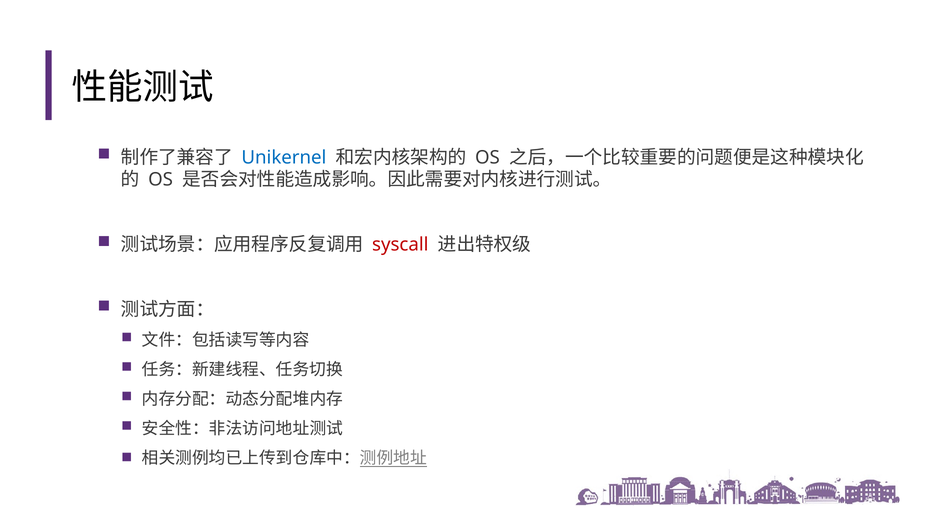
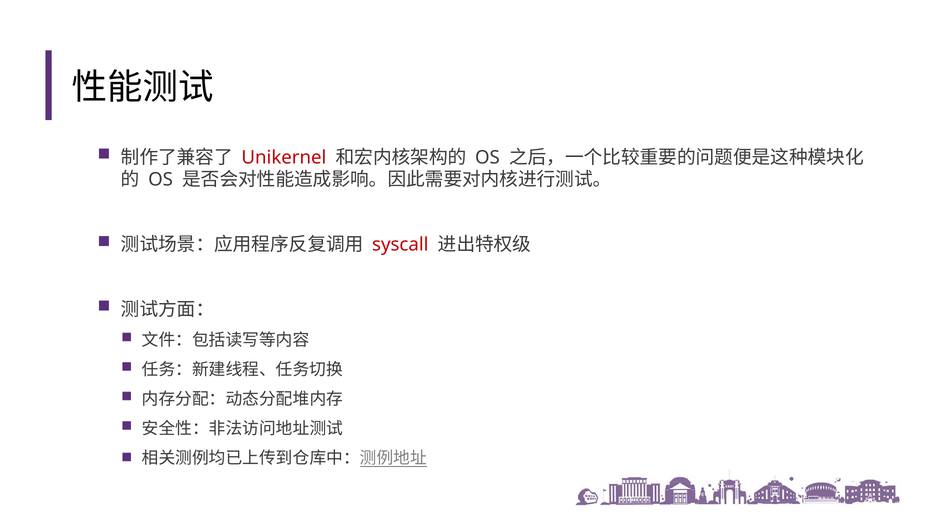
Unikernel colour: blue -> red (284, 158)
